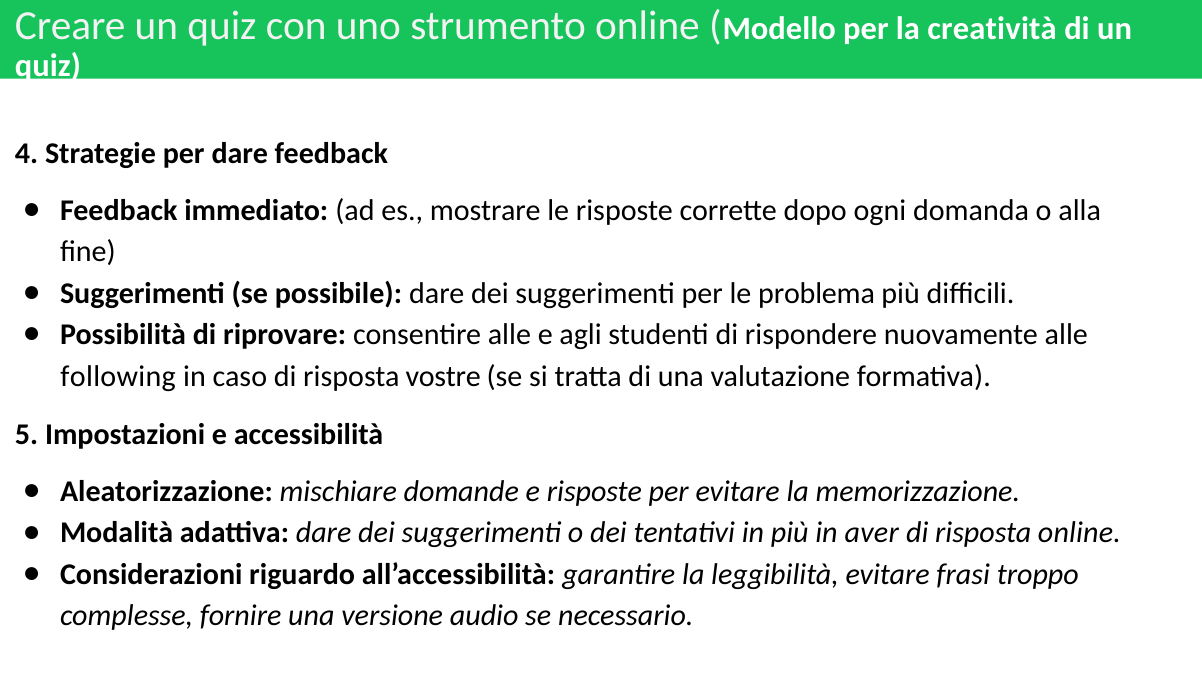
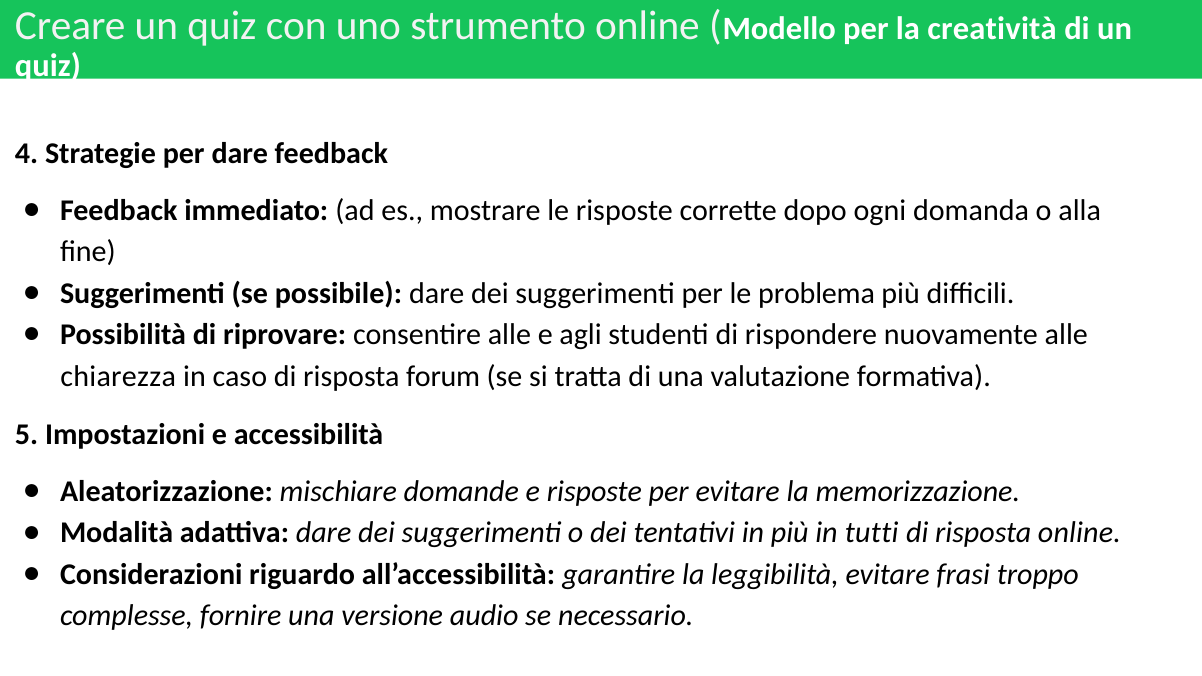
following: following -> chiarezza (118, 376)
vostre: vostre -> forum (443, 376)
aver: aver -> tutti (872, 533)
